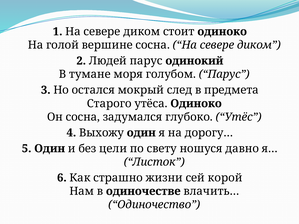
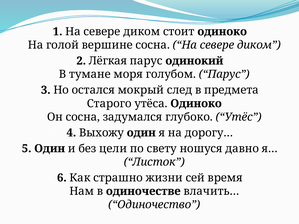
Людей: Людей -> Лёгкая (108, 61)
корой: корой -> время (225, 178)
